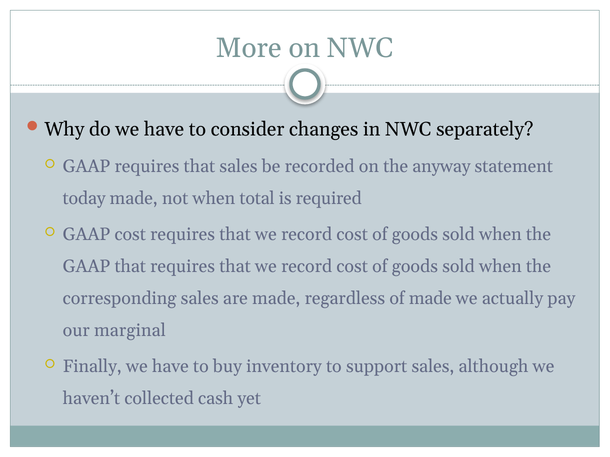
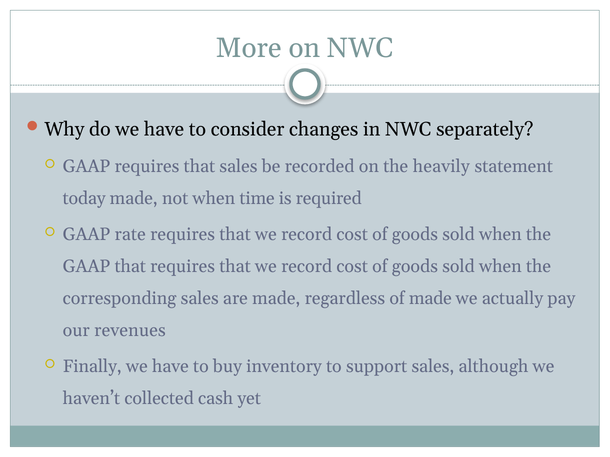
anyway: anyway -> heavily (441, 167)
total: total -> time (257, 199)
GAAP cost: cost -> rate (130, 235)
marginal: marginal -> revenues (130, 331)
